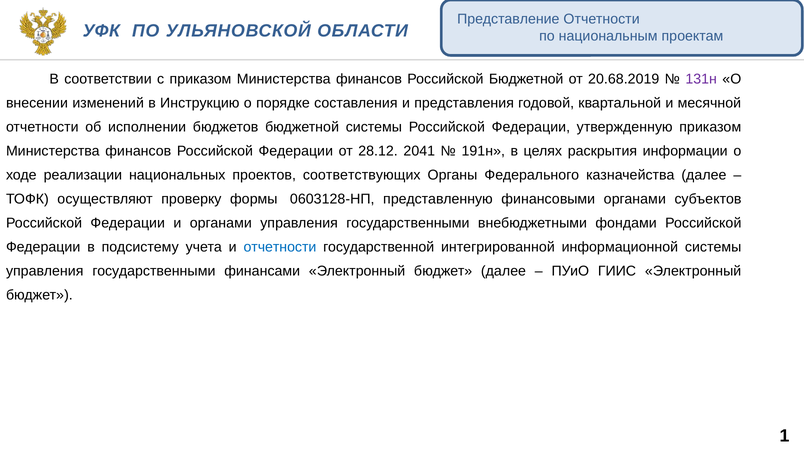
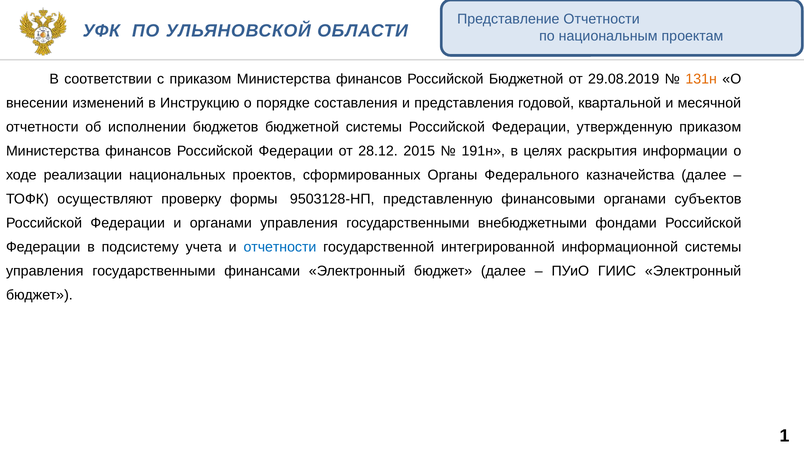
20.68.2019: 20.68.2019 -> 29.08.2019 (624, 79)
131н colour: purple -> orange (701, 79)
2041: 2041 -> 2015 (419, 151)
соответствующих: соответствующих -> сформированных (362, 175)
0603128-НП: 0603128-НП -> 9503128-НП (332, 199)
